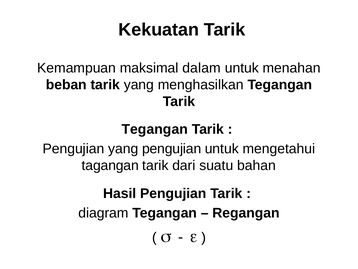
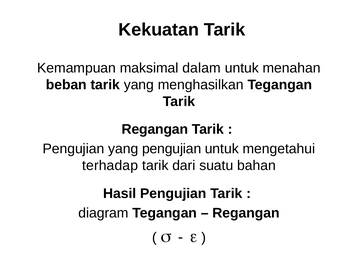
Tegangan: Tegangan -> Regangan (155, 129)
tagangan: tagangan -> terhadap (110, 165)
